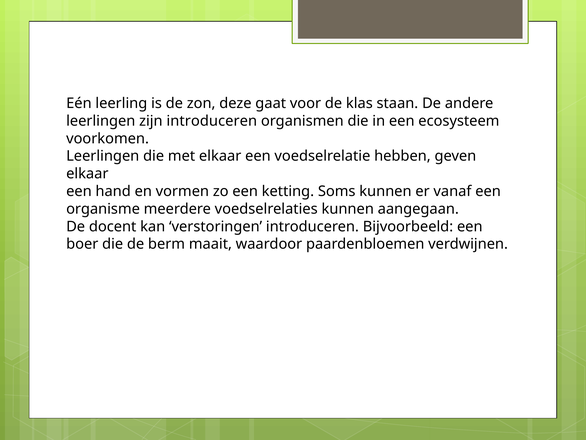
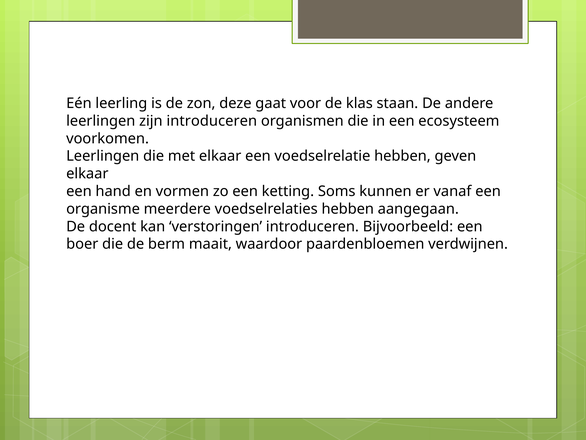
voedselrelaties kunnen: kunnen -> hebben (348, 209)
